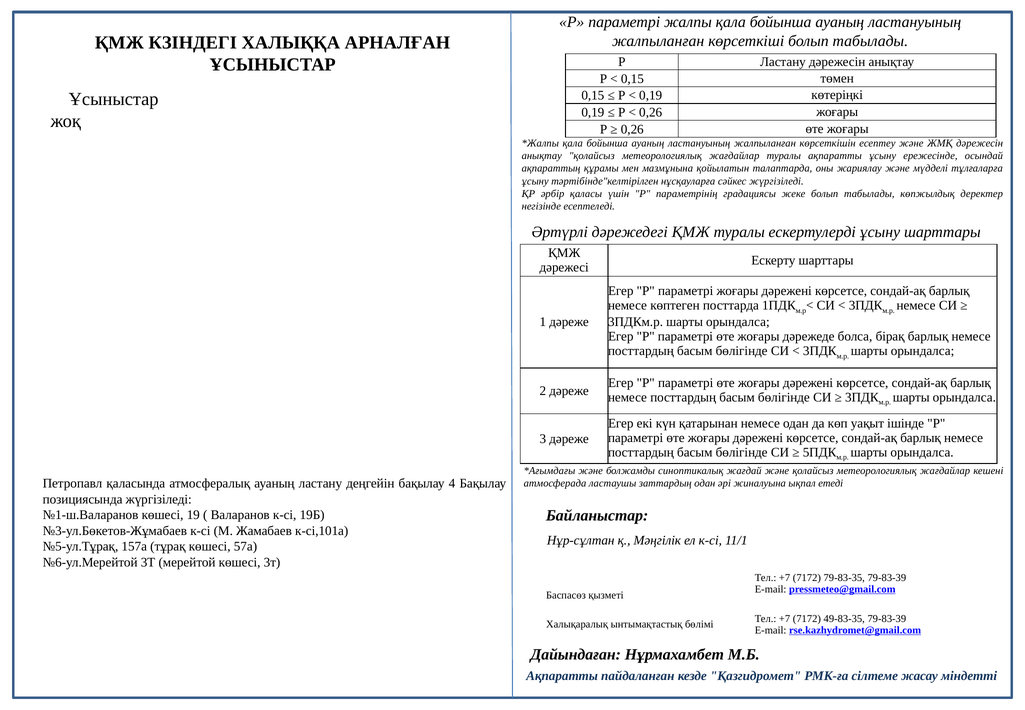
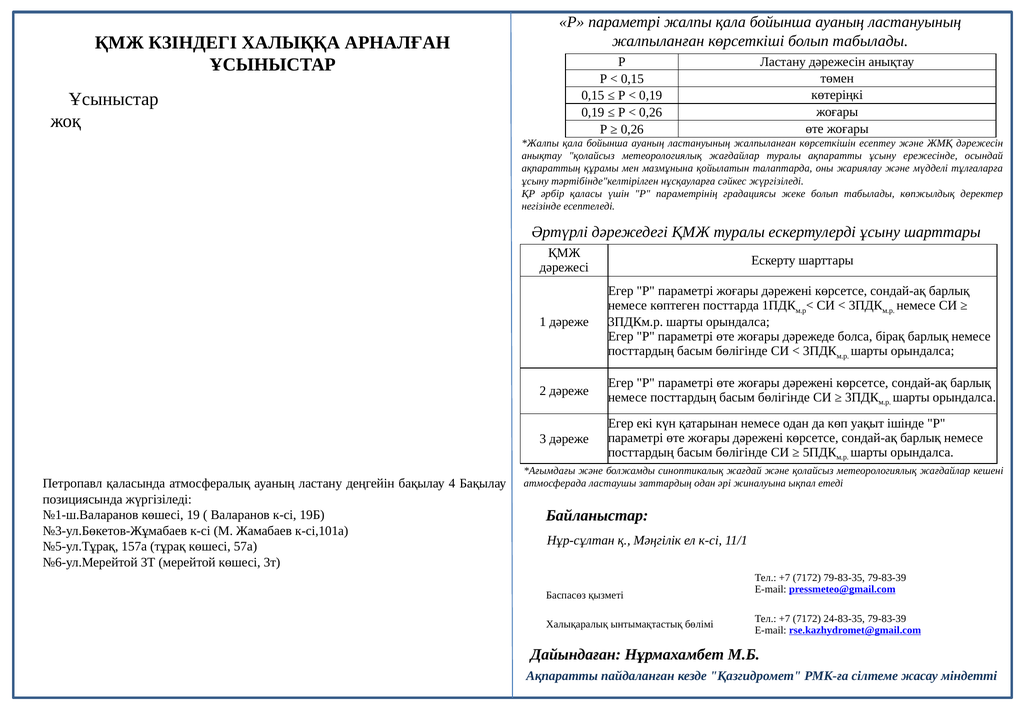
49-83-35: 49-83-35 -> 24-83-35 (844, 618)
